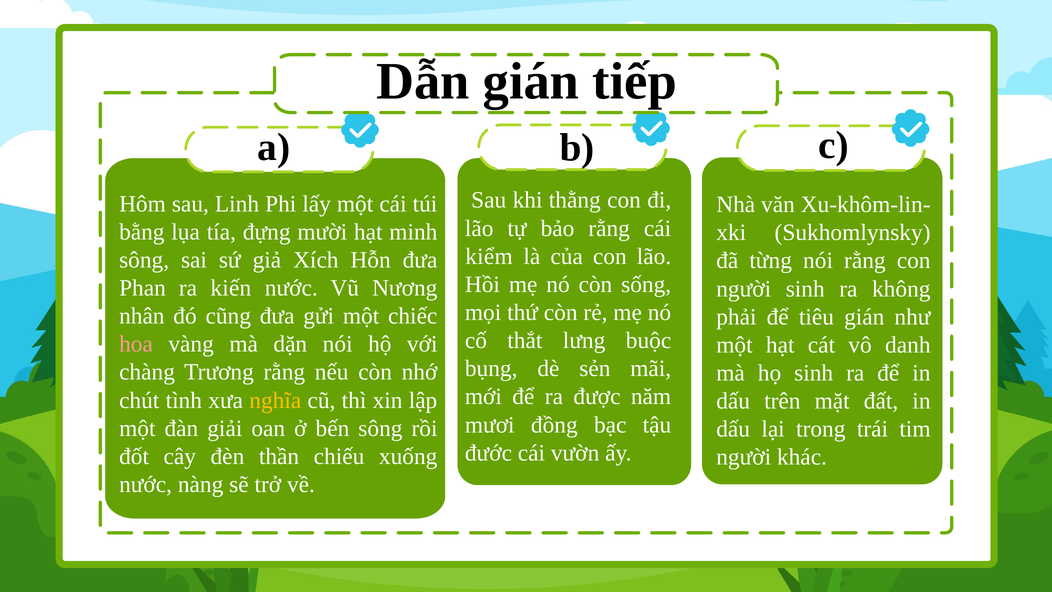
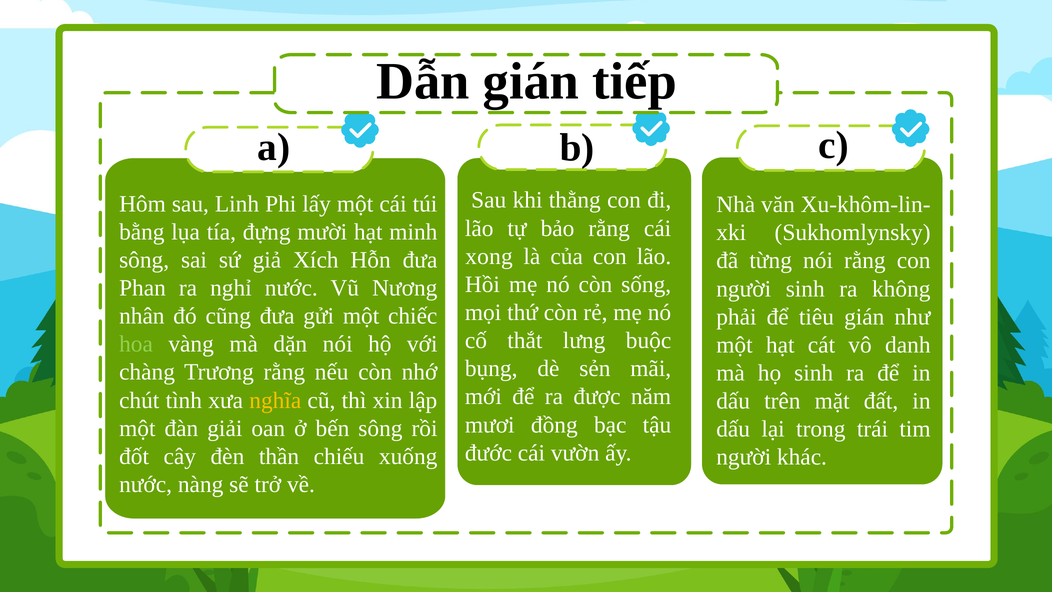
kiểm: kiểm -> xong (489, 256)
kiến: kiến -> nghỉ (231, 288)
hoa colour: pink -> light green (136, 344)
